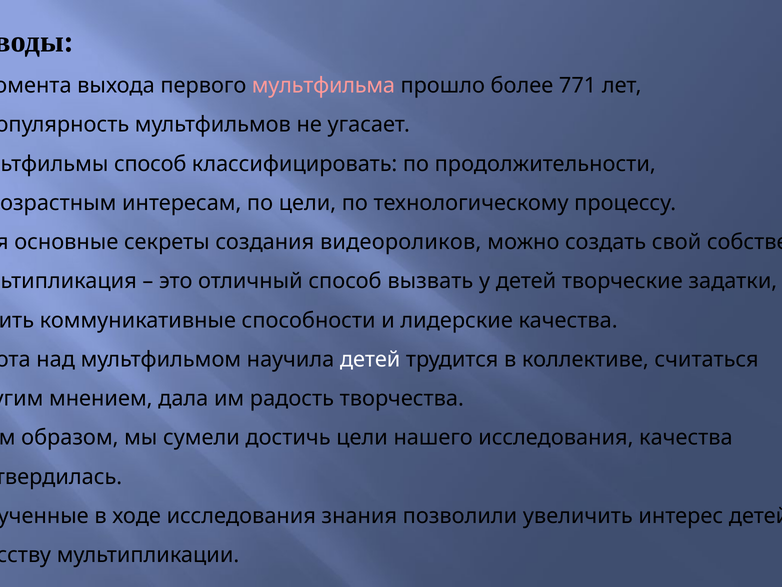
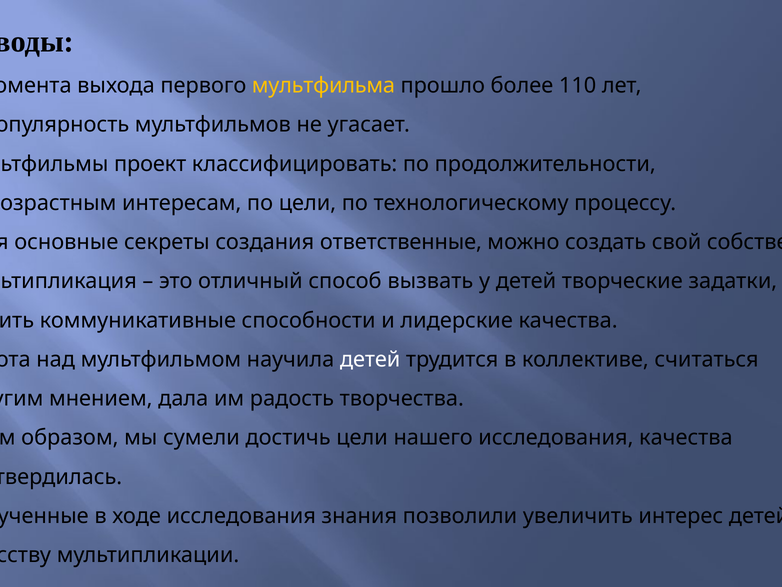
мультфильма colour: pink -> yellow (323, 85)
771: 771 -> 110 (578, 85)
способ: способ -> проект (150, 164)
видеороликов: видеороликов -> ответственные (401, 242)
